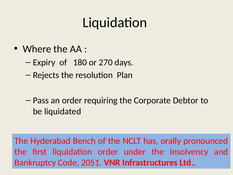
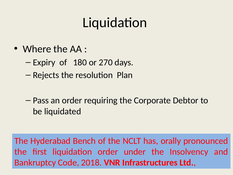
2051: 2051 -> 2018 (91, 162)
